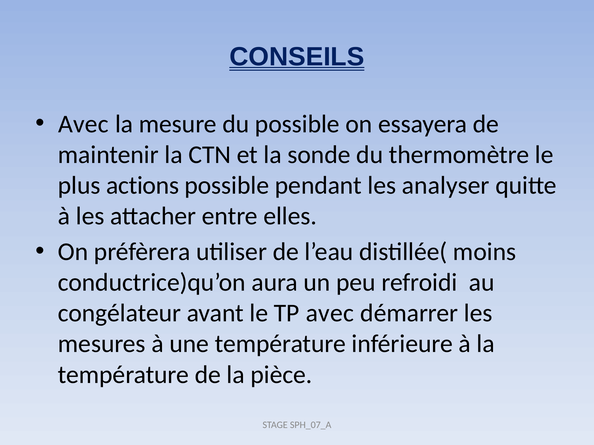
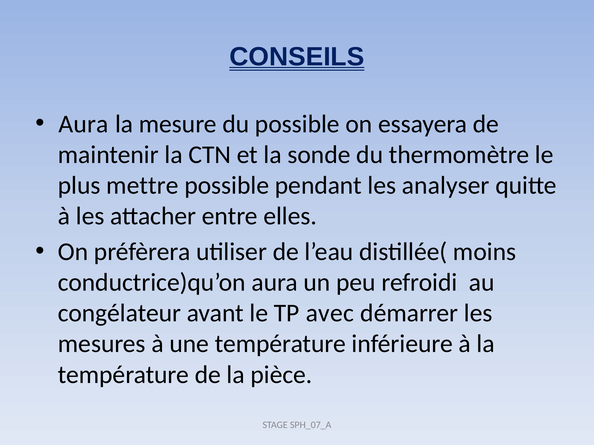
Avec: Avec -> Aura (83, 124)
actions: actions -> mettre (142, 185)
